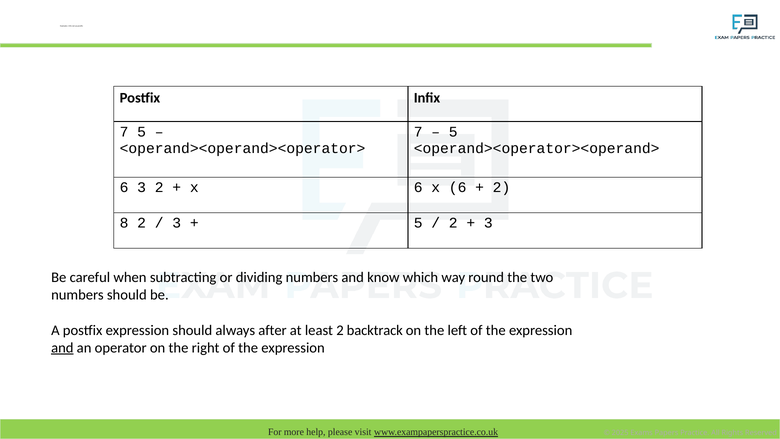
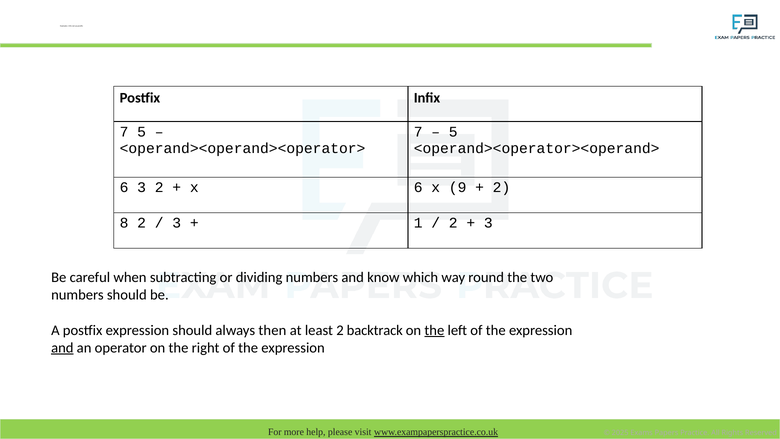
6 x 6: 6 -> 9 (458, 187)
5: 5 -> 1 (418, 223)
after: after -> then (272, 330)
the underline: none -> present (434, 330)
